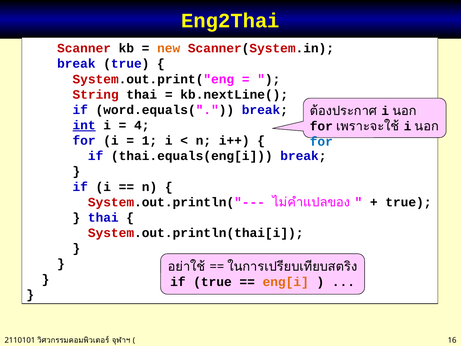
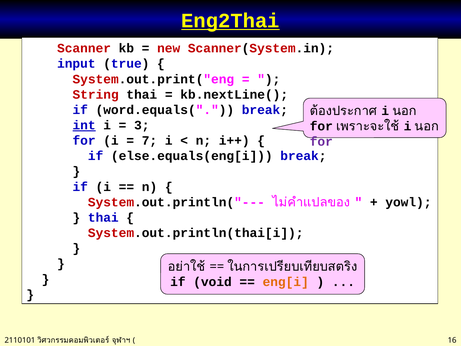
Eng2Thai underline: none -> present (230, 21)
new colour: orange -> red (169, 48)
break: break -> input (76, 64)
4: 4 -> 3 (142, 125)
1: 1 -> 7 (149, 141)
for colour: blue -> purple (321, 142)
thai.equals(eng[i: thai.equals(eng[i -> else.equals(eng[i (192, 156)
true: true -> yowl (408, 202)
if true: true -> void (213, 282)
